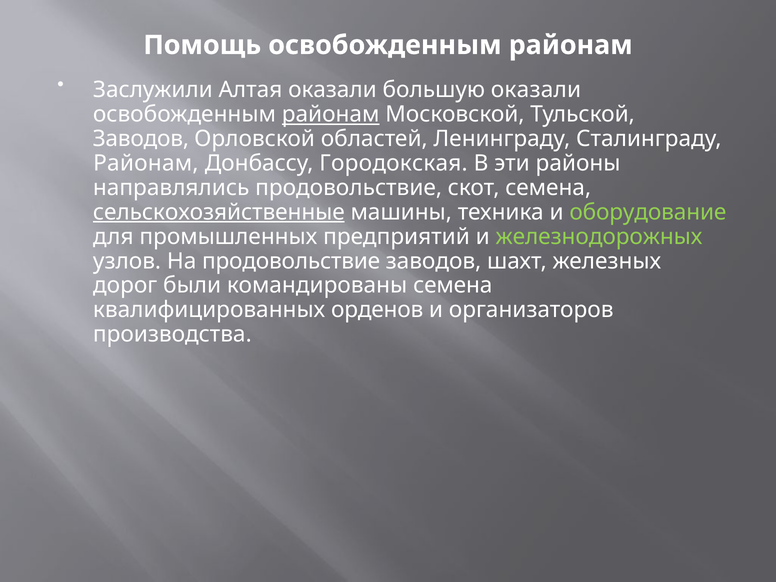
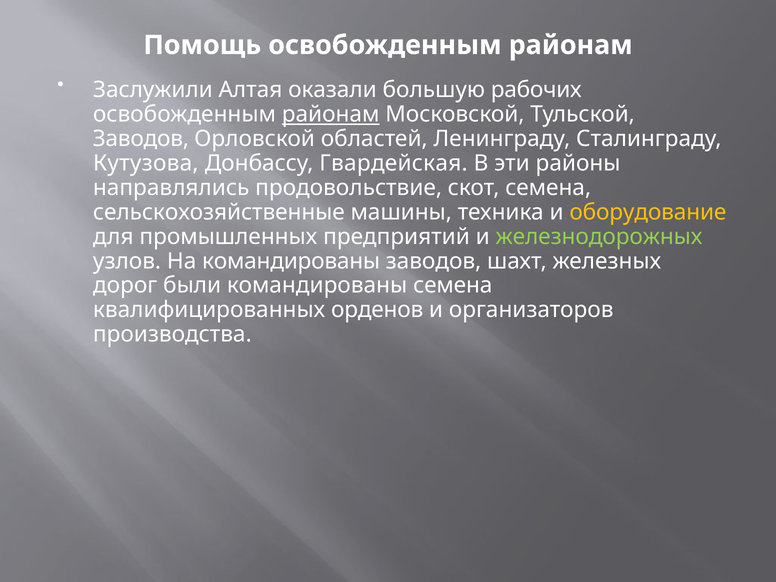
большую оказали: оказали -> рабочих (536, 90)
Районам: Районам -> Кутузова (146, 163)
Городокская: Городокская -> Гвардейская (394, 163)
сельскохозяйственные underline: present -> none (219, 212)
оборудование colour: light green -> yellow (648, 212)
На продовольствие: продовольствие -> командированы (291, 261)
